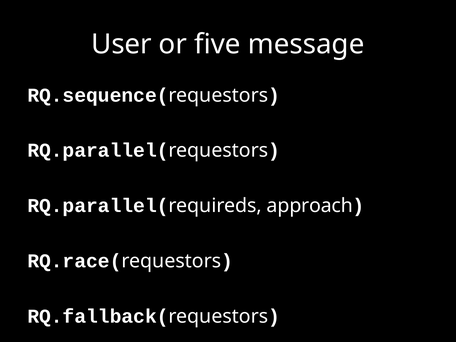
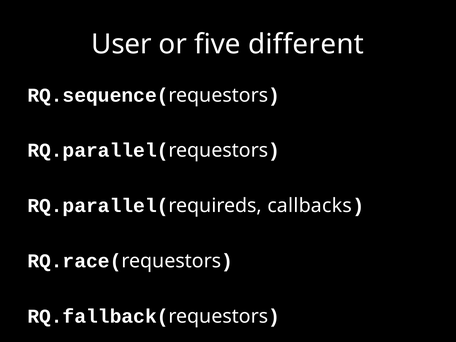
message: message -> different (306, 44)
approach: approach -> callbacks (310, 206)
